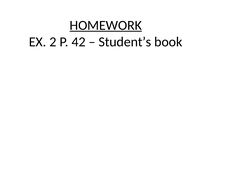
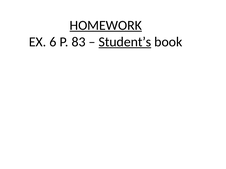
2: 2 -> 6 (53, 42)
42: 42 -> 83 (79, 42)
Student’s underline: none -> present (125, 42)
